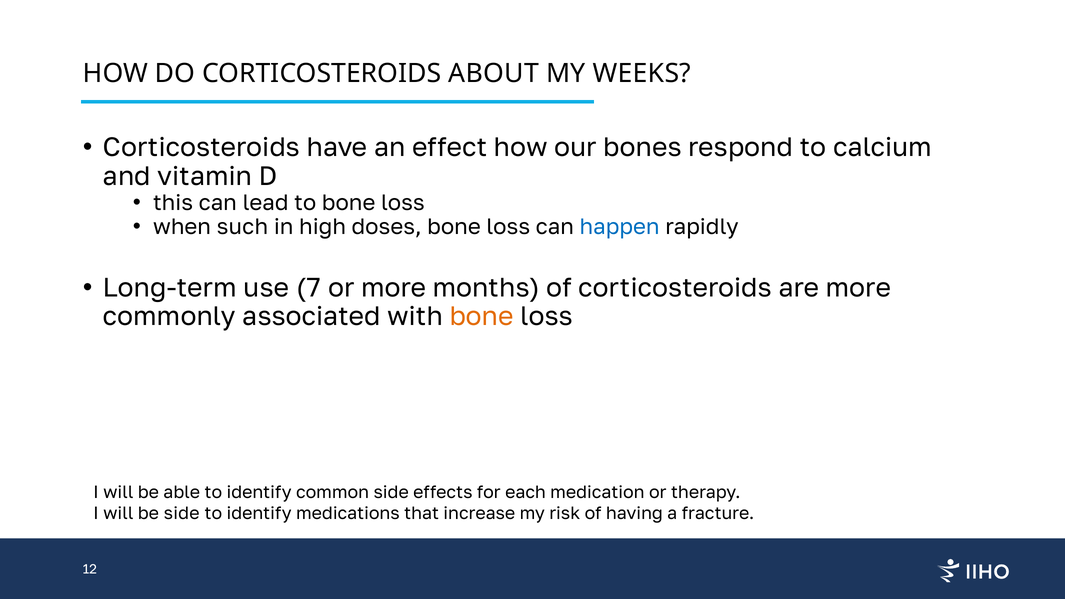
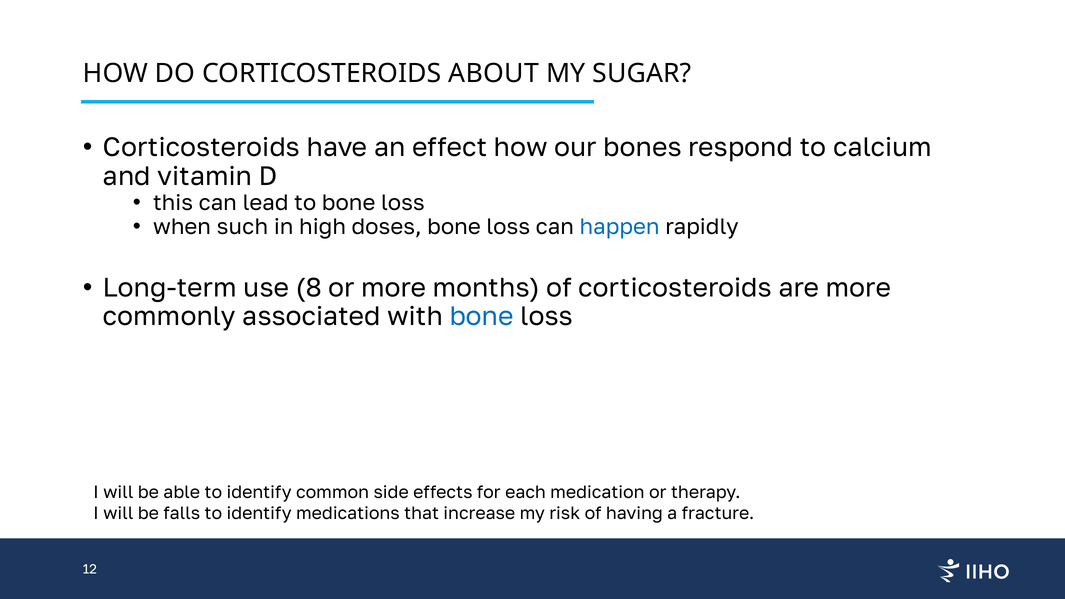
WEEKS: WEEKS -> SUGAR (642, 73)
7: 7 -> 8 (309, 288)
bone colour: orange -> blue (482, 317)
be side: side -> falls (182, 514)
